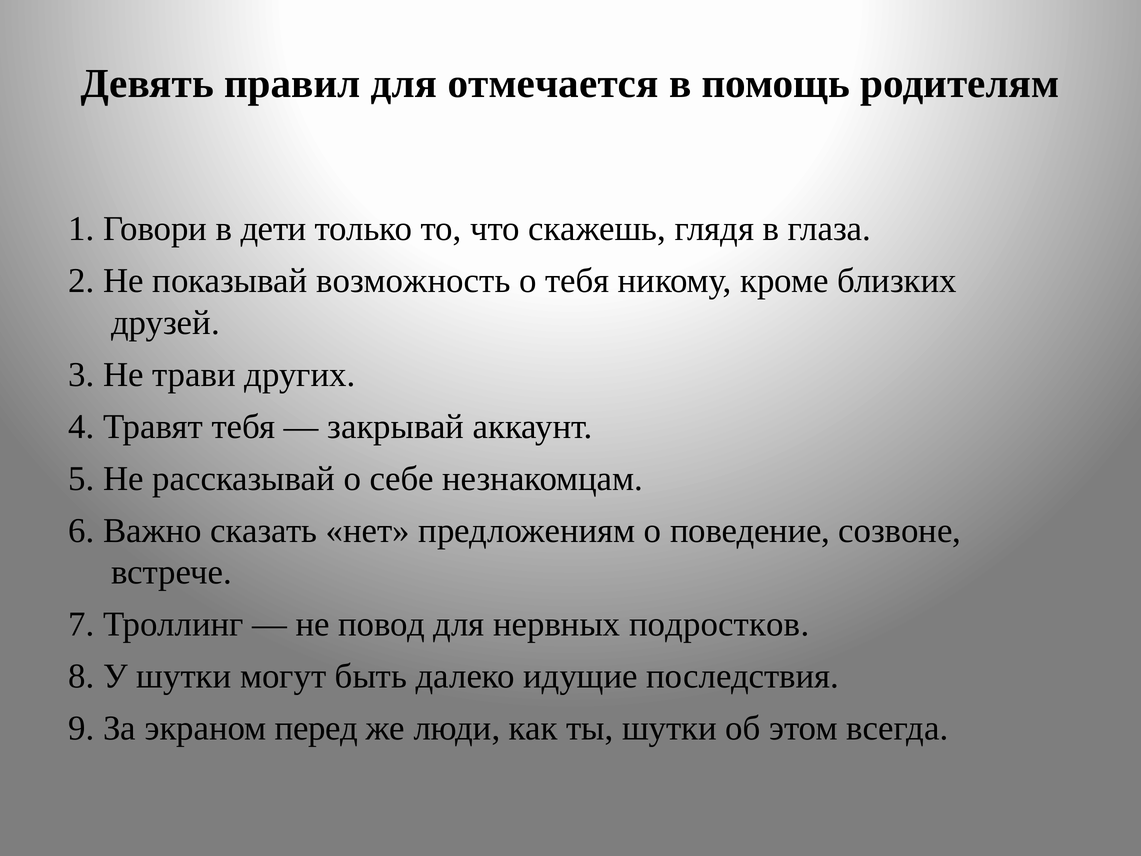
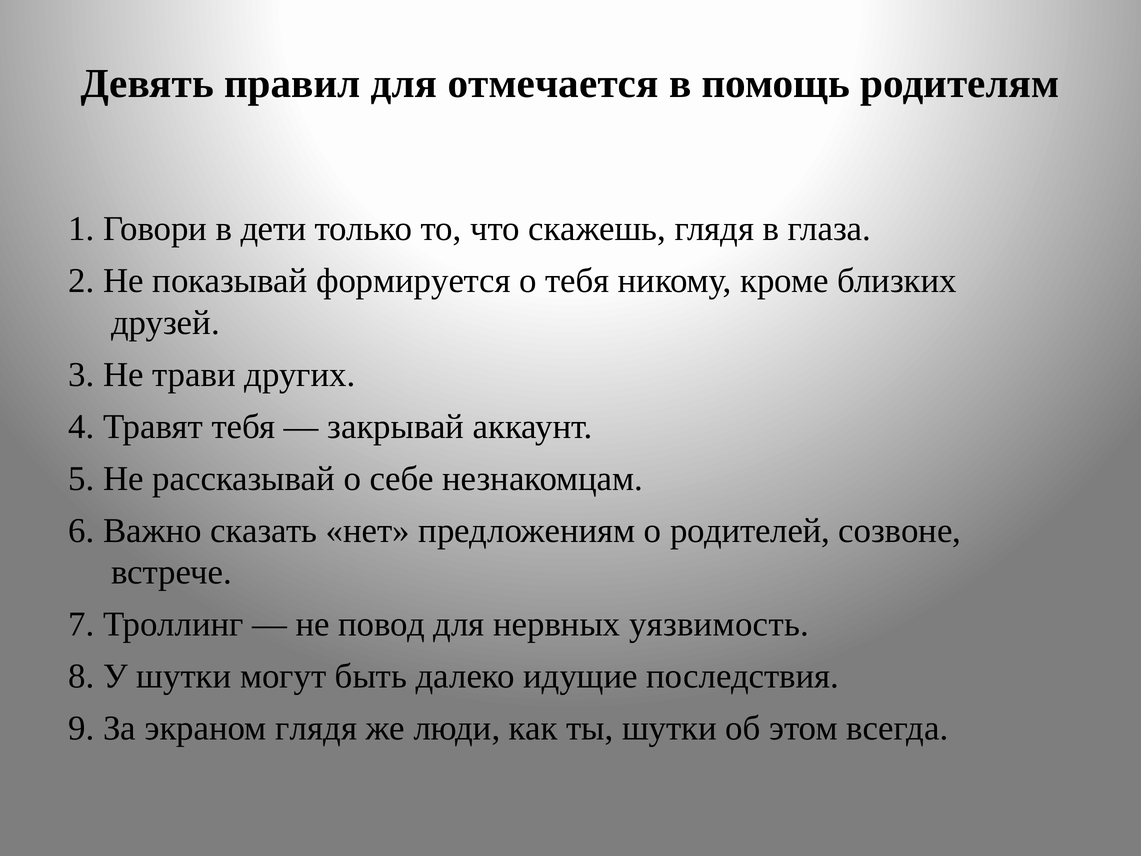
возможность: возможность -> формируется (413, 281)
поведение: поведение -> родителей (750, 530)
подростков: подростков -> уязвимость (719, 624)
экраном перед: перед -> глядя (316, 728)
